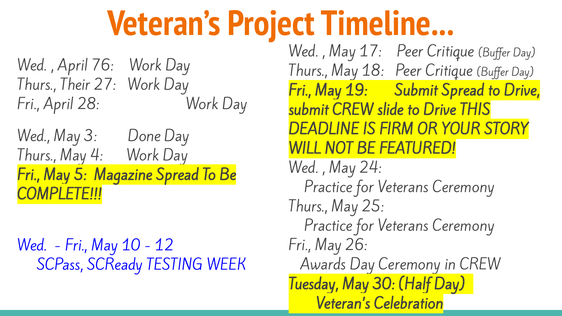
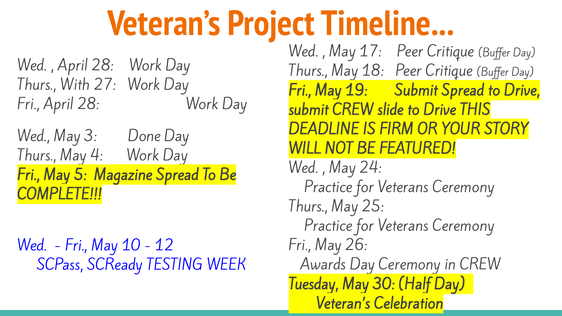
76: 76 -> 28 (102, 66)
Their: Their -> With (75, 85)
